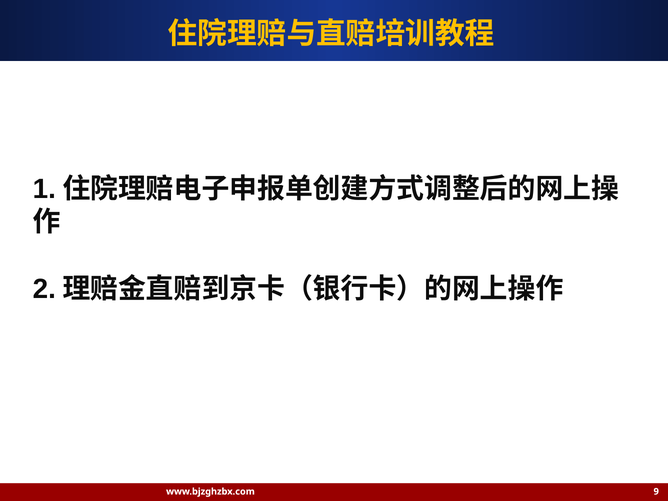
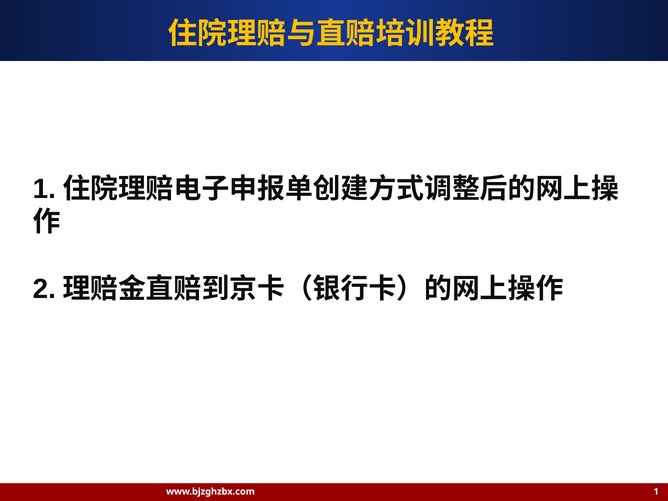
www.bjzghzbx.com 9: 9 -> 1 (656, 492)
